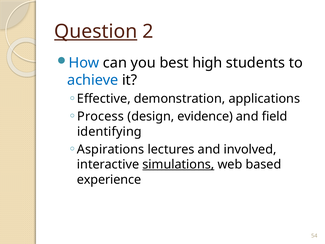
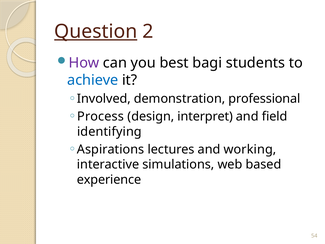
How colour: blue -> purple (84, 63)
high: high -> bagi (207, 63)
Effective: Effective -> Involved (104, 99)
applications: applications -> professional (264, 99)
evidence: evidence -> interpret (205, 116)
involved: involved -> working (250, 149)
simulations underline: present -> none (178, 164)
